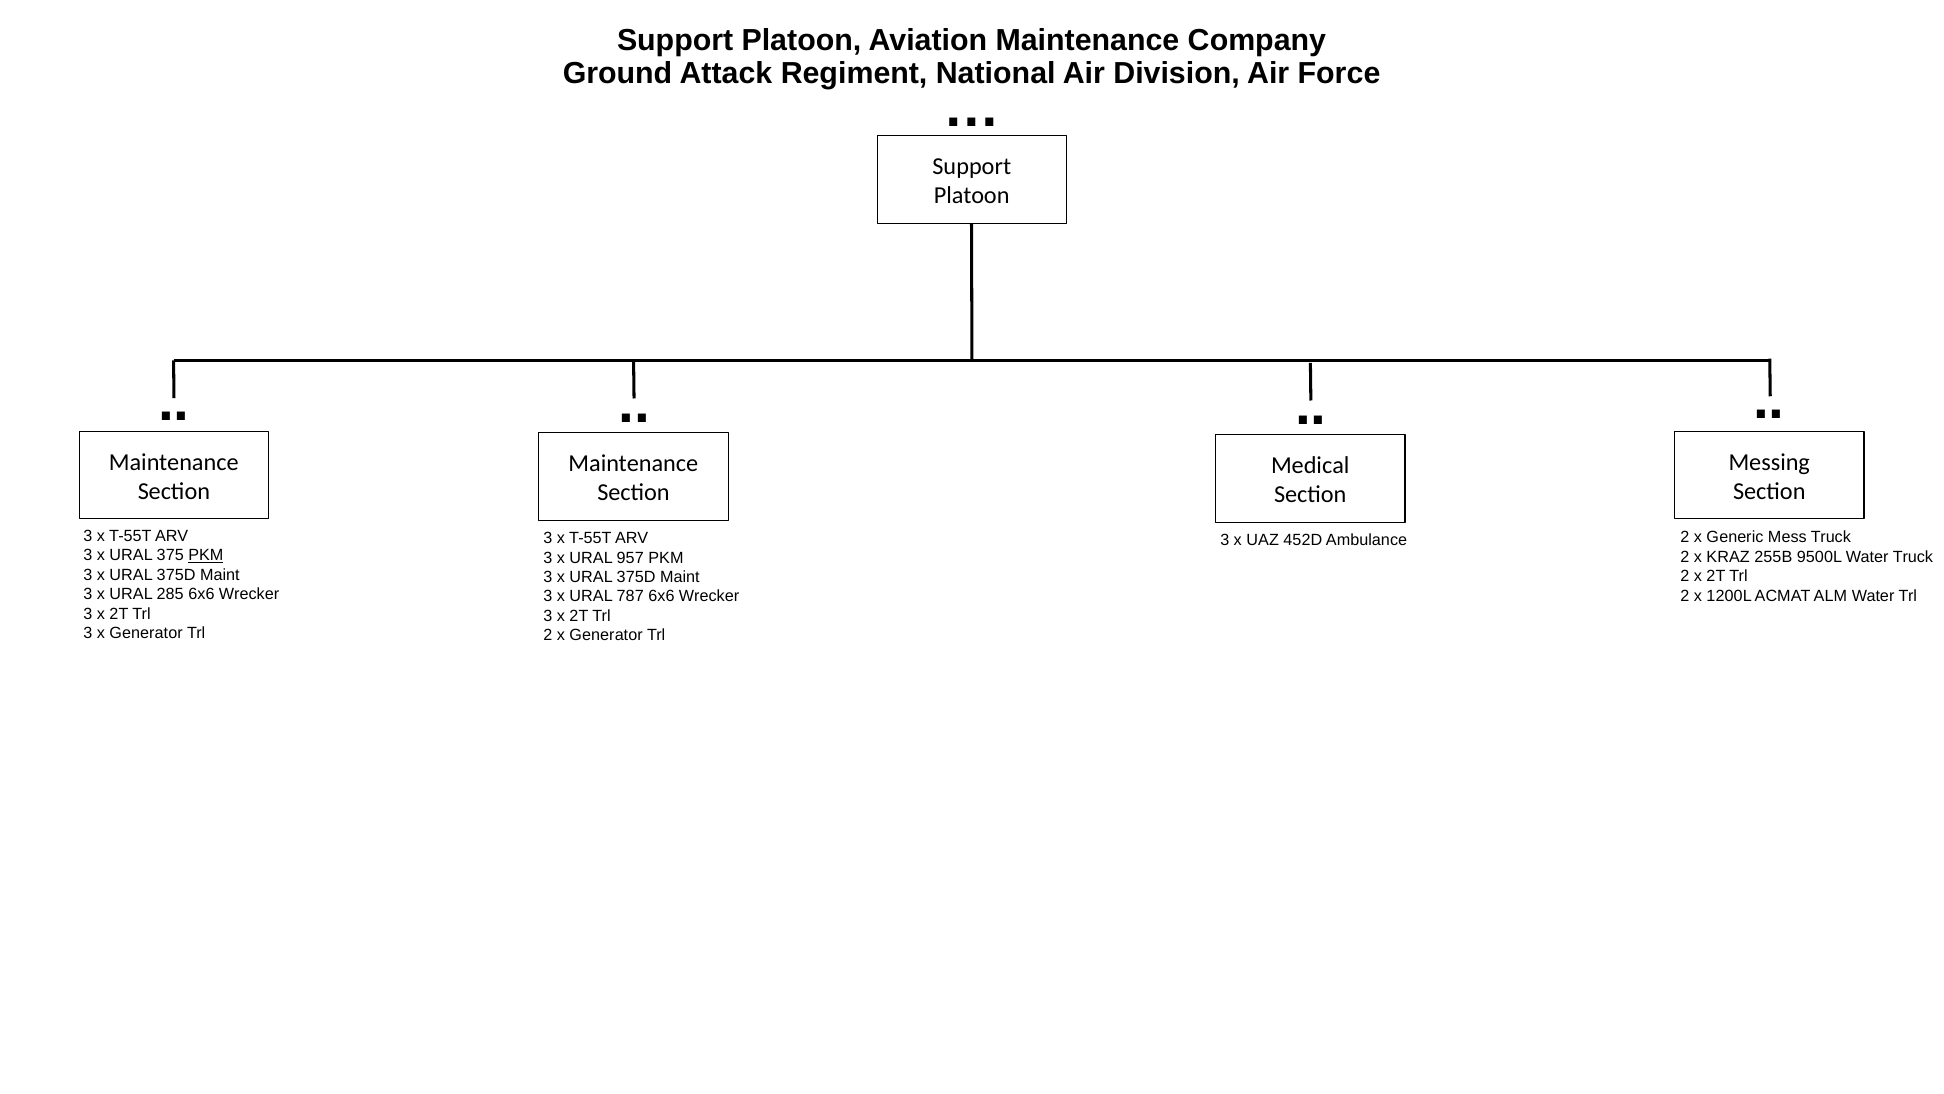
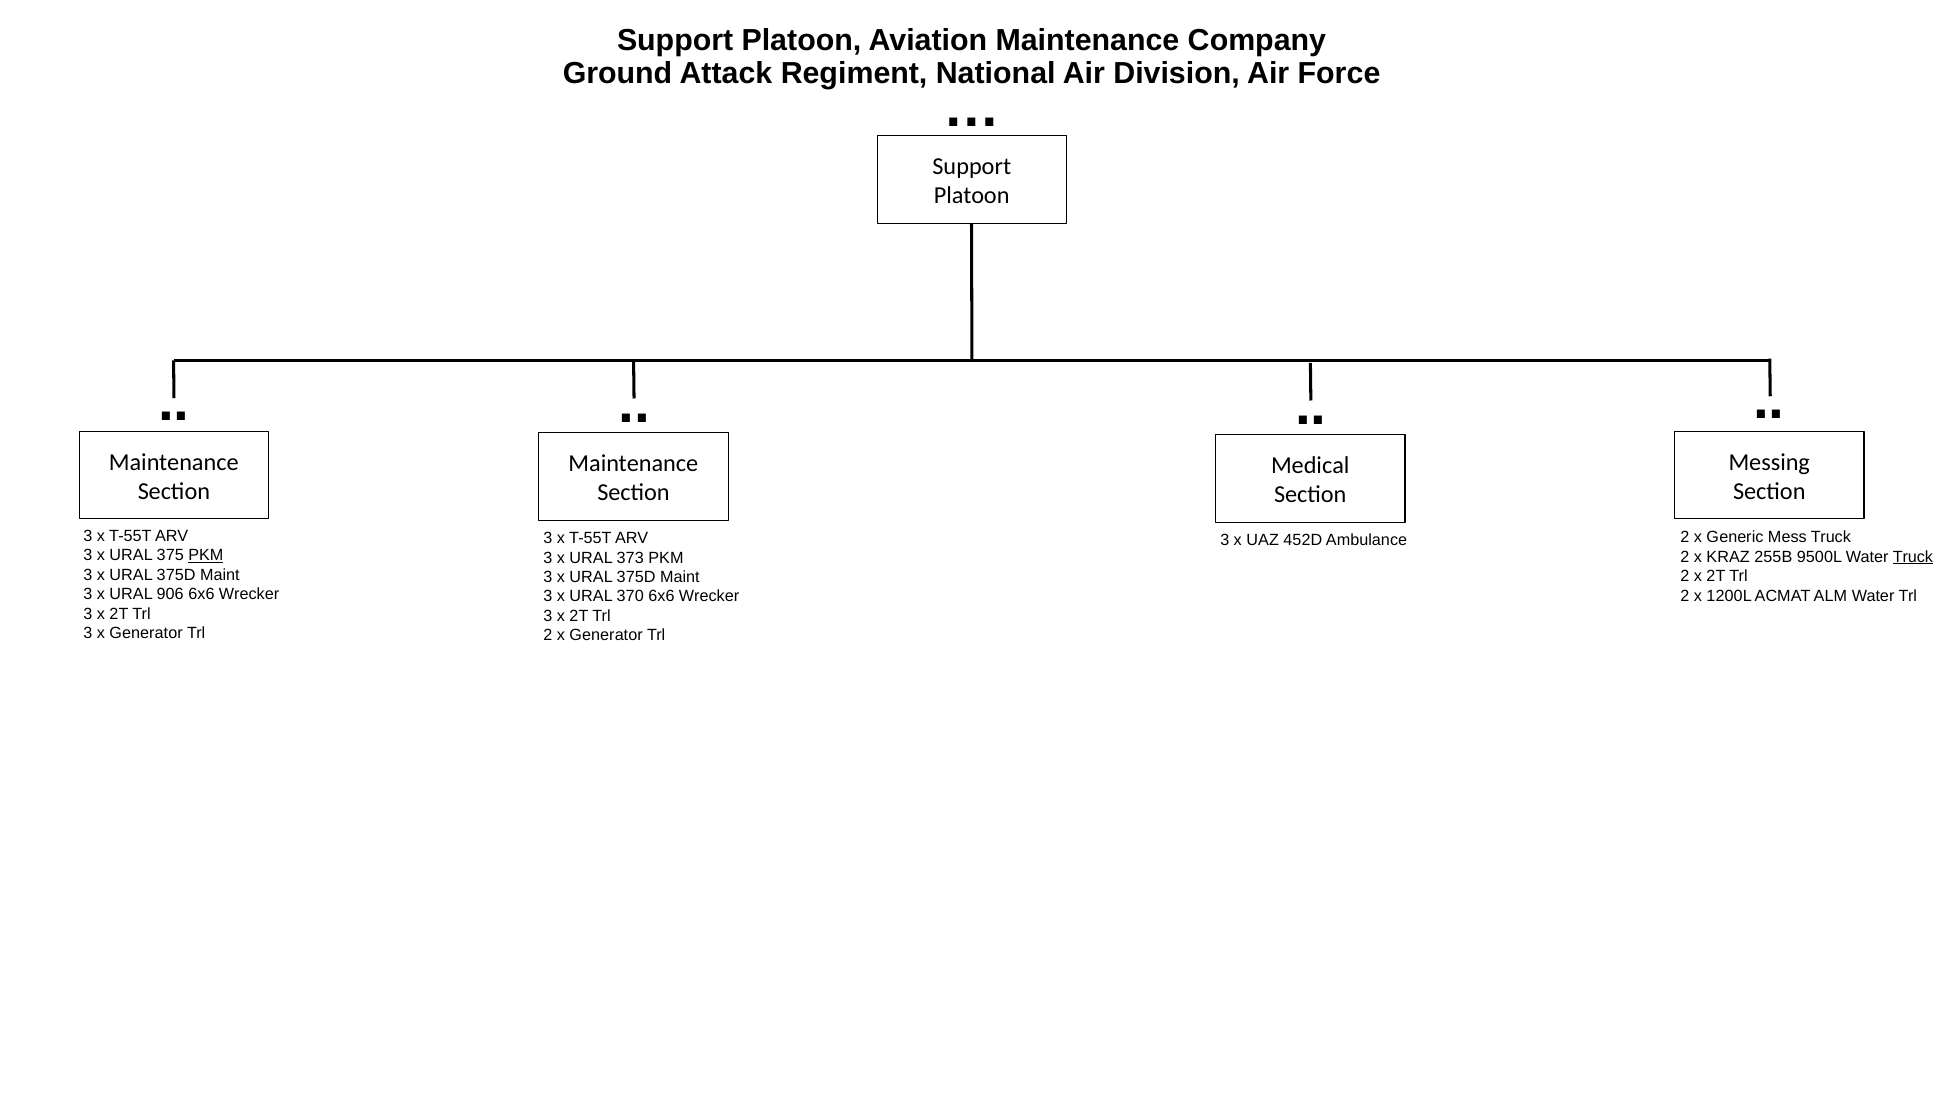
Truck underline: none -> present (1913, 557)
957: 957 -> 373 (630, 558)
285: 285 -> 906 (170, 594)
787: 787 -> 370 (630, 596)
